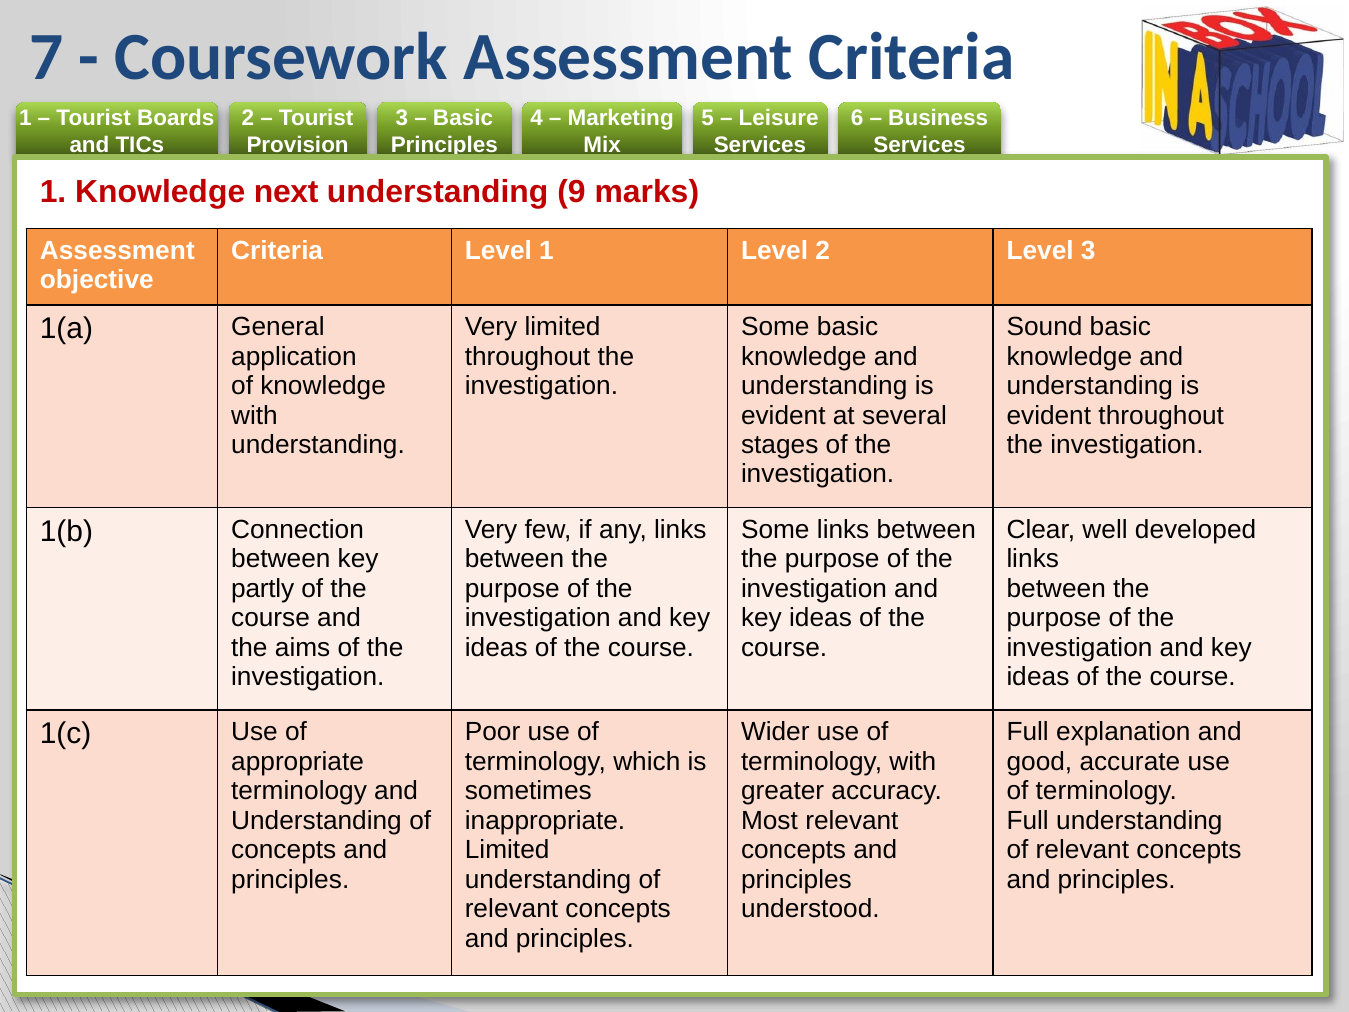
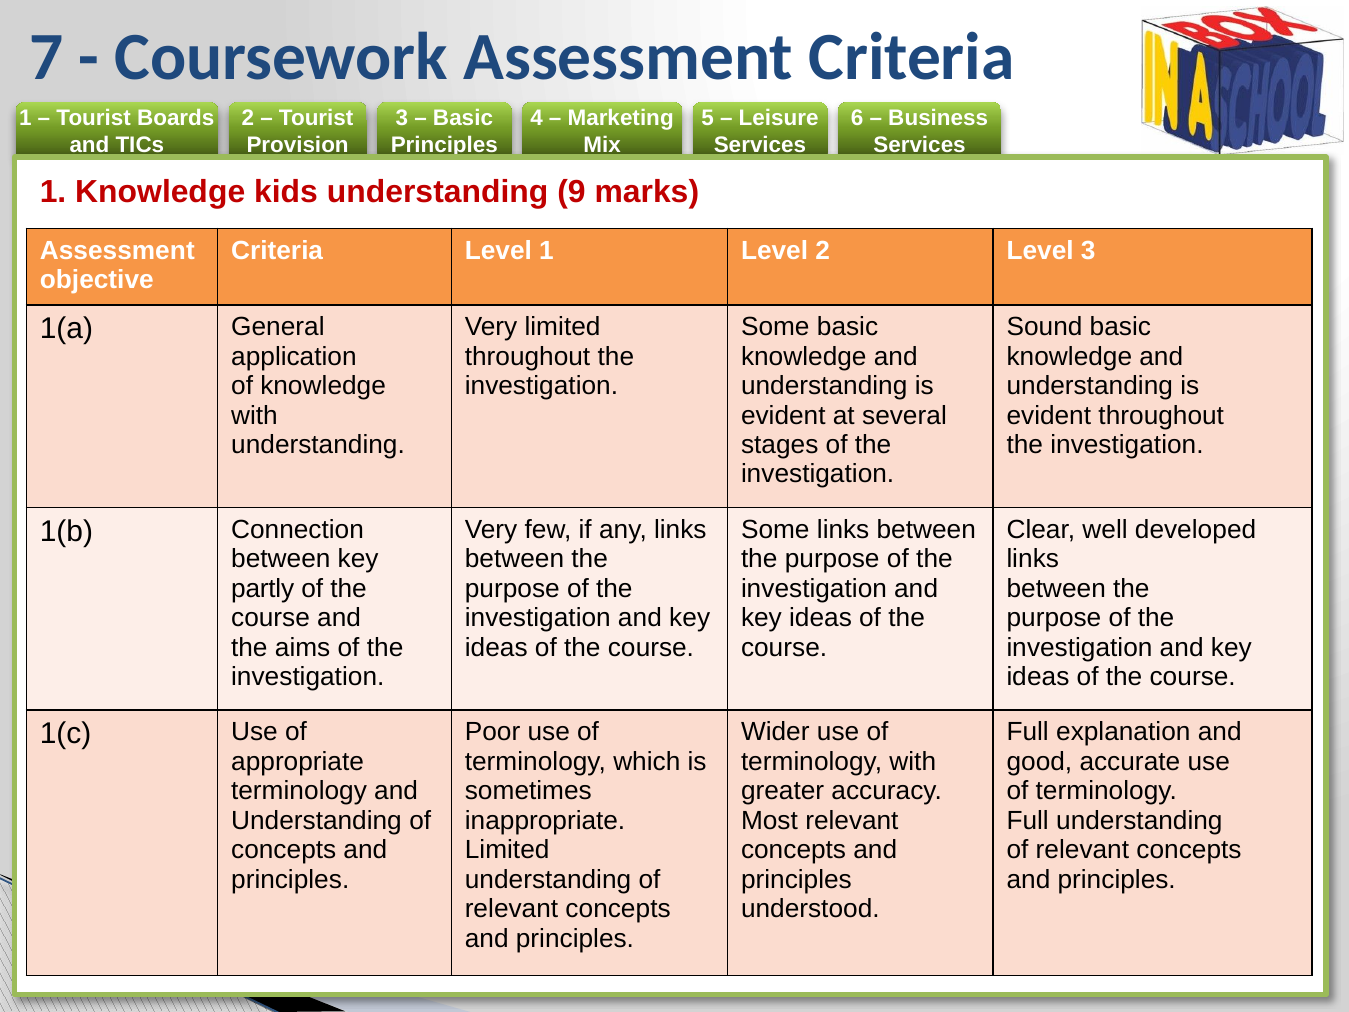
next: next -> kids (286, 192)
